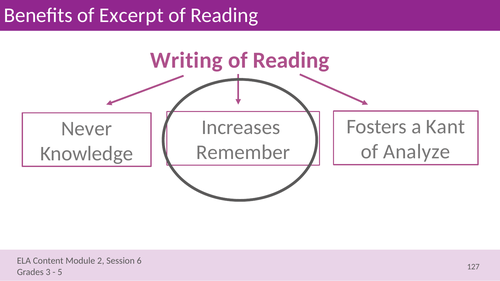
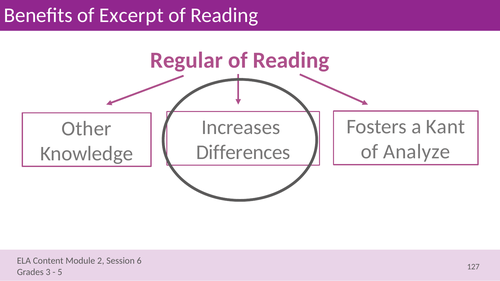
Writing: Writing -> Regular (187, 60)
Never: Never -> Other (86, 129)
Remember: Remember -> Differences (243, 152)
